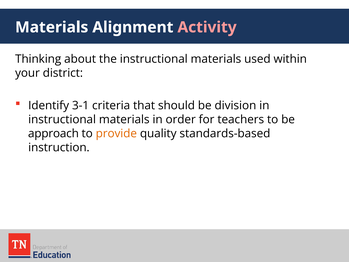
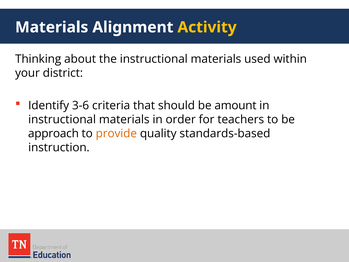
Activity colour: pink -> yellow (207, 27)
3-1: 3-1 -> 3-6 (81, 106)
division: division -> amount (236, 106)
